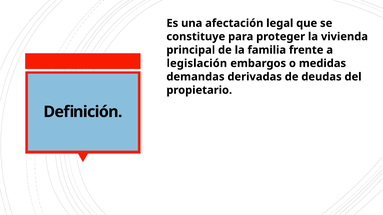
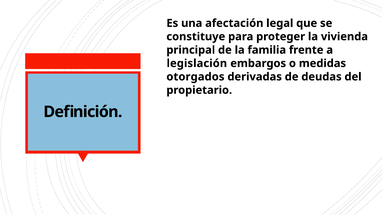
demandas: demandas -> otorgados (195, 77)
